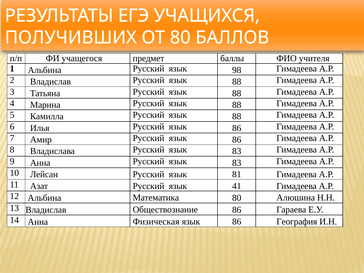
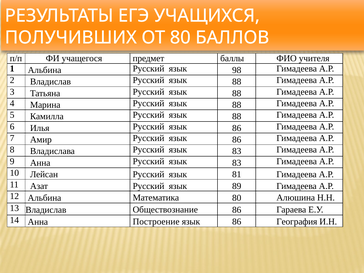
41: 41 -> 89 (237, 186)
Физическая: Физическая -> Построение (156, 222)
